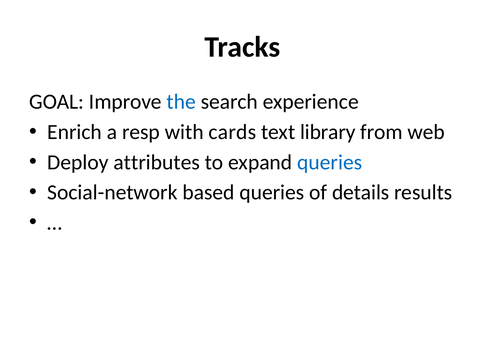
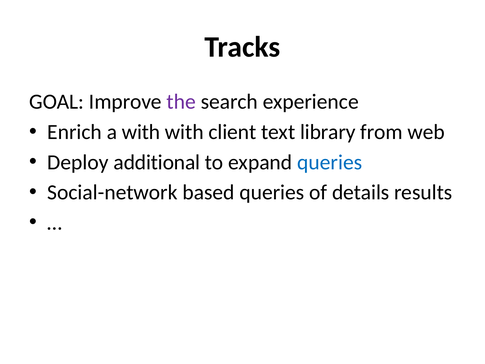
the colour: blue -> purple (181, 102)
a resp: resp -> with (141, 132)
cards: cards -> client (232, 132)
attributes: attributes -> additional (157, 162)
